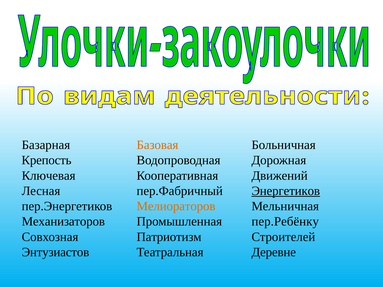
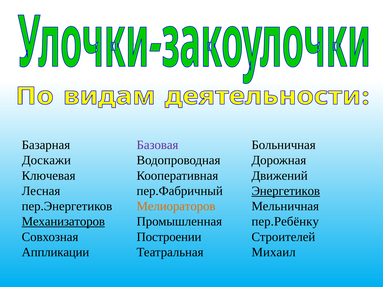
Базовая colour: orange -> purple (157, 145)
Крепость: Крепость -> Доскажи (46, 160)
Механизаторов underline: none -> present (63, 222)
Патриотизм: Патриотизм -> Построении (169, 237)
Энтузиастов: Энтузиастов -> Аппликации (55, 252)
Деревне: Деревне -> Михаил (274, 252)
